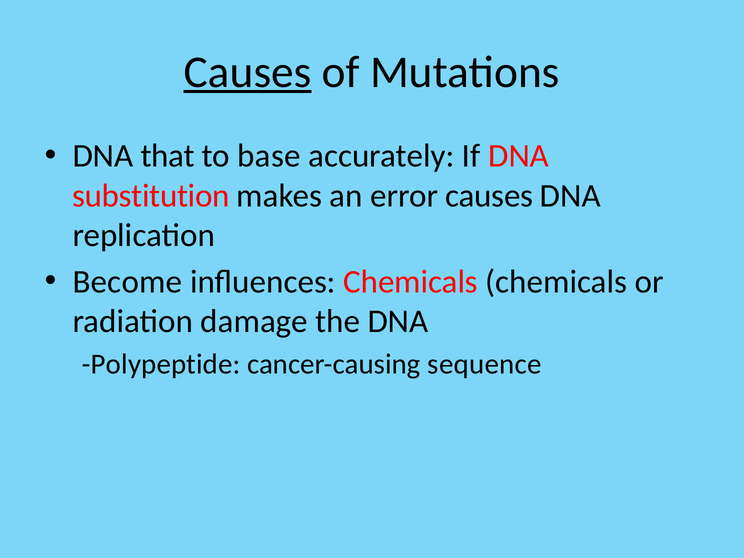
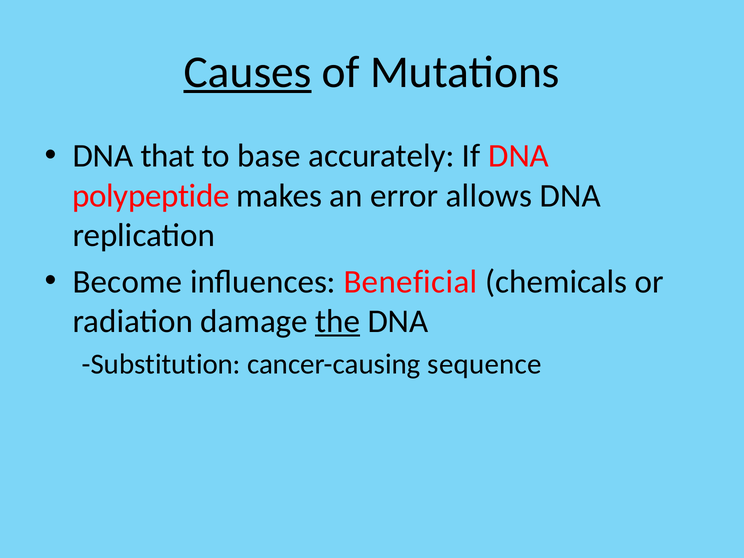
substitution: substitution -> polypeptide (151, 196)
error causes: causes -> allows (489, 196)
influences Chemicals: Chemicals -> Beneficial (410, 282)
the underline: none -> present (338, 321)
Polypeptide: Polypeptide -> Substitution (161, 364)
